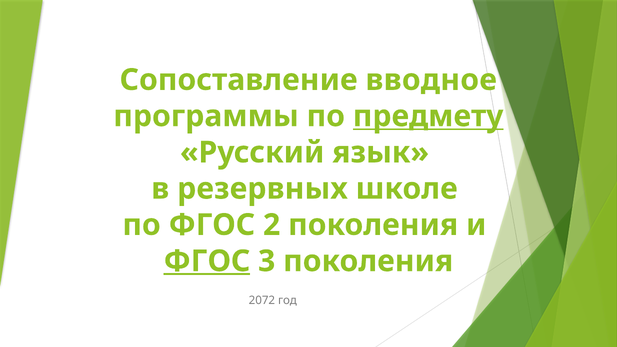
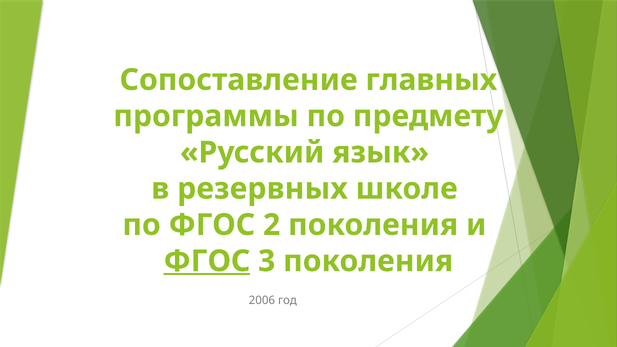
вводное: вводное -> главных (431, 80)
предмету underline: present -> none (428, 116)
2072: 2072 -> 2006 (262, 301)
